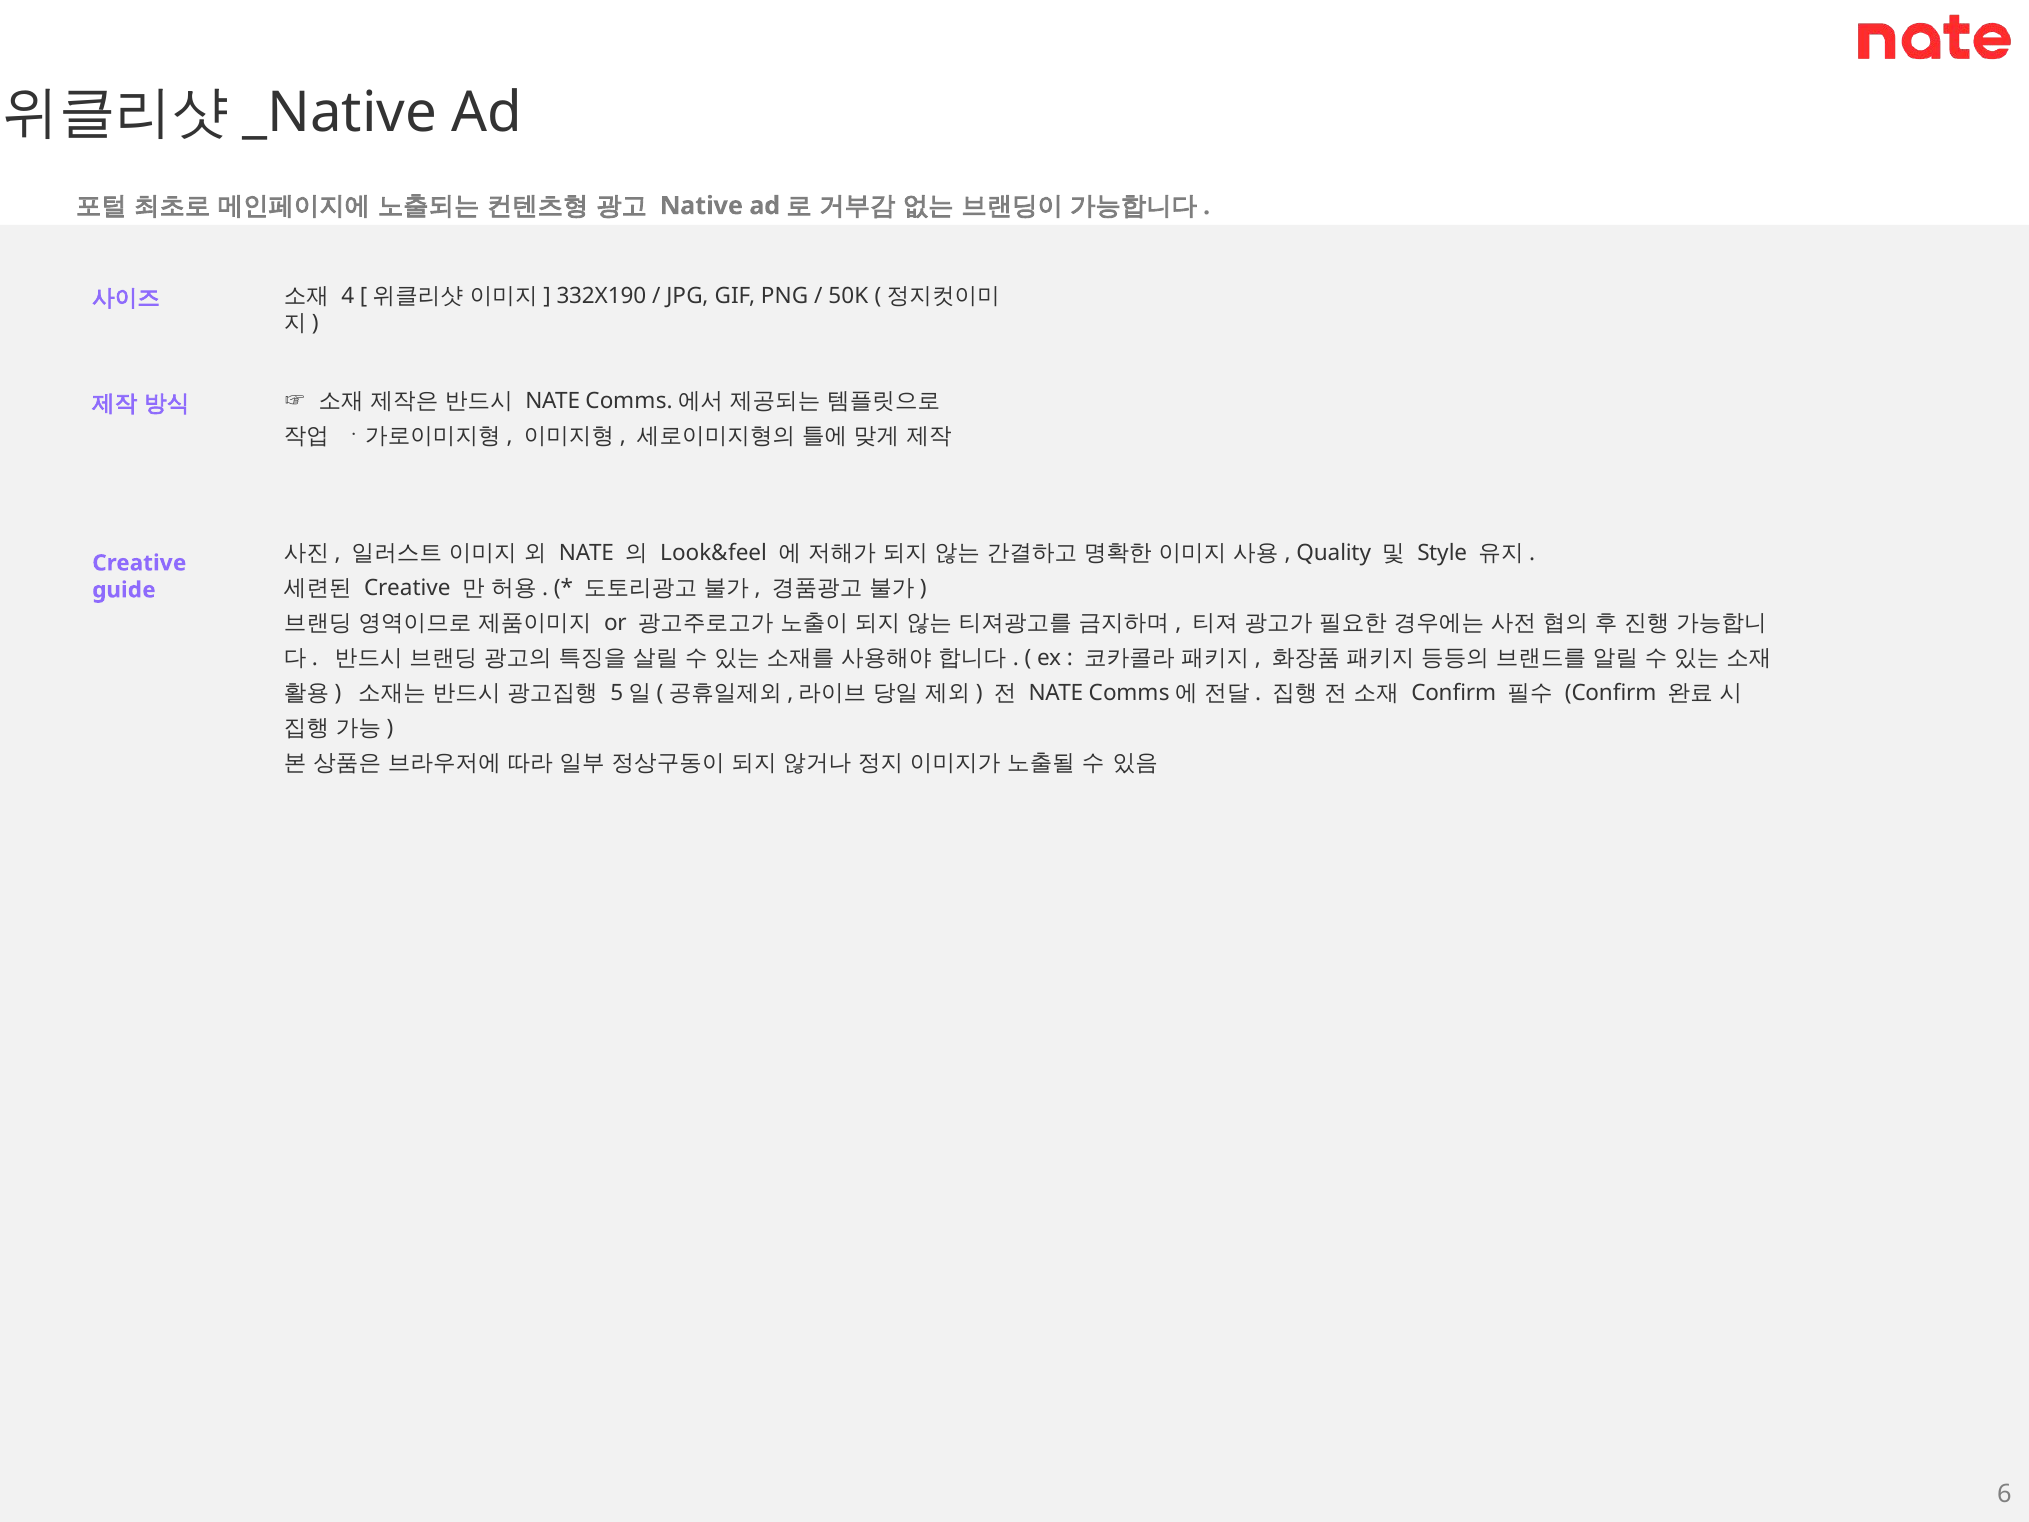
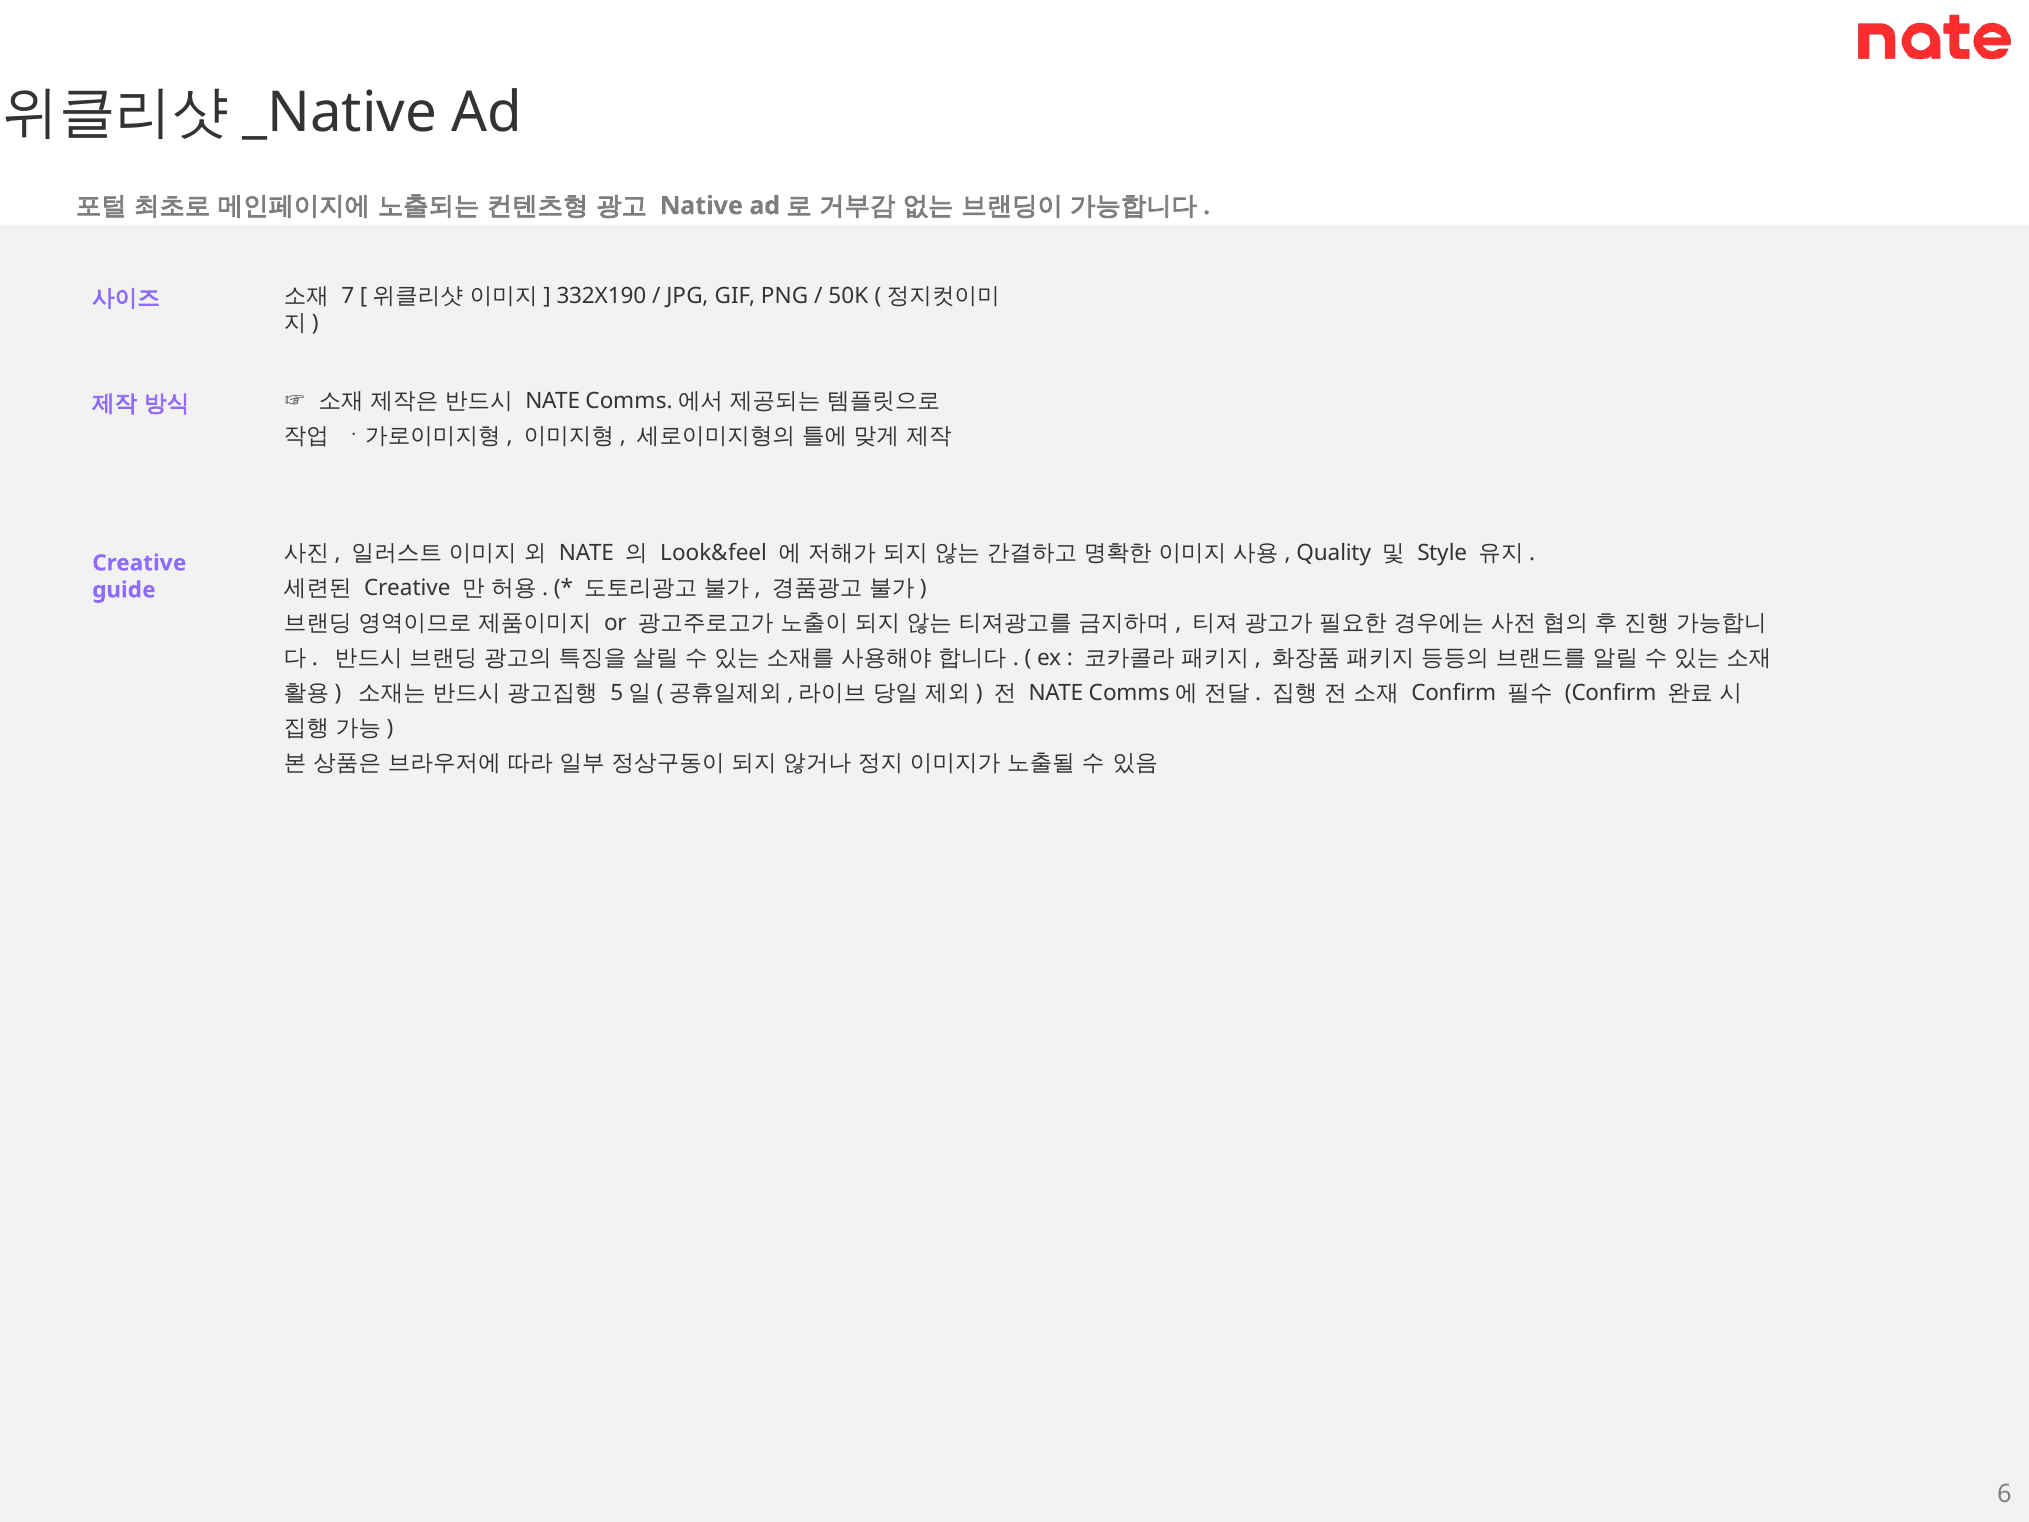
4: 4 -> 7 (348, 296)
